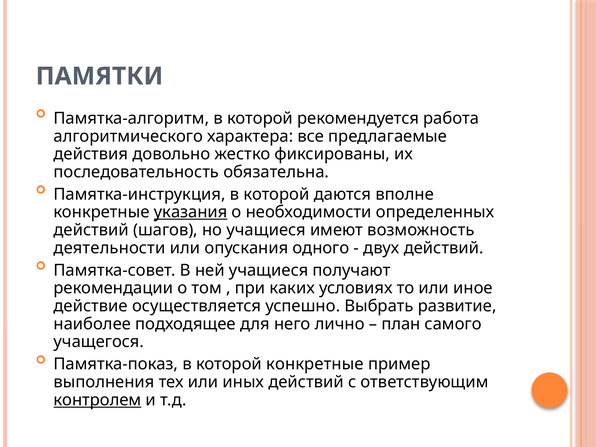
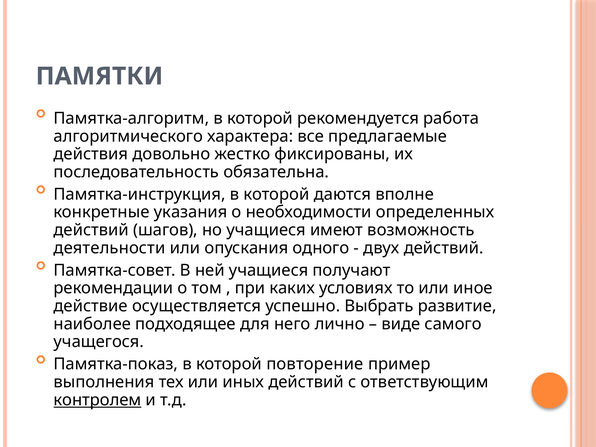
указания underline: present -> none (191, 212)
план: план -> виде (401, 324)
которой конкретные: конкретные -> повторение (315, 364)
